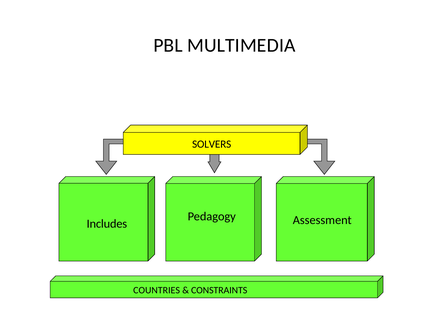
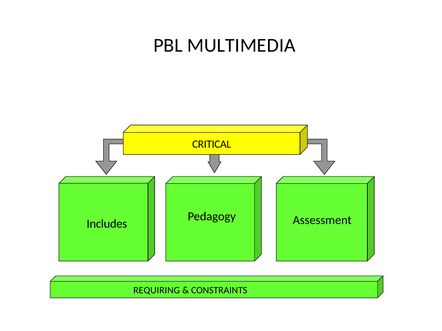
SOLVERS: SOLVERS -> CRITICAL (212, 144)
COUNTRIES: COUNTRIES -> REQUIRING (157, 291)
